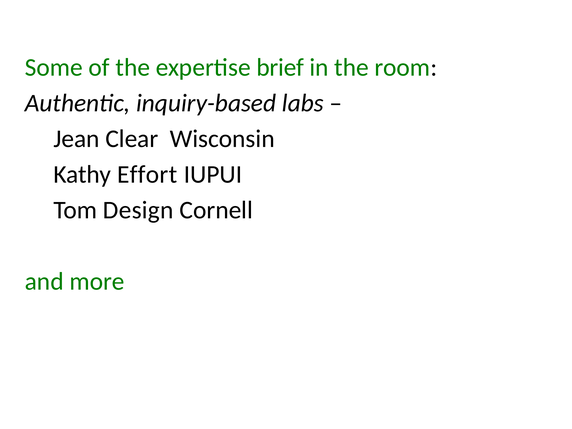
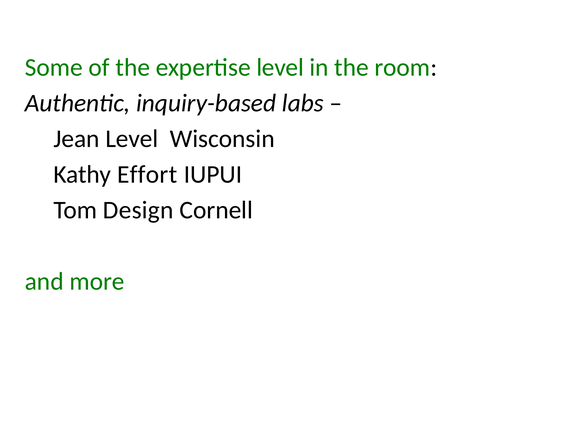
expertise brief: brief -> level (280, 68)
Jean Clear: Clear -> Level (132, 139)
